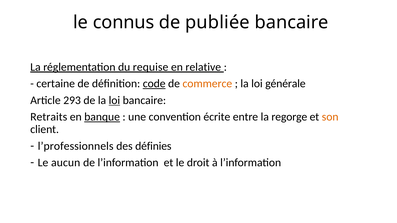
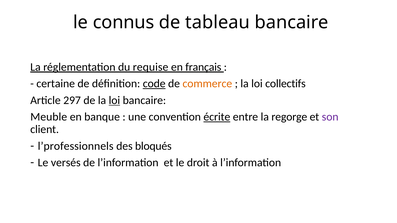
publiée: publiée -> tableau (217, 22)
relative: relative -> français (203, 67)
générale: générale -> collectifs (285, 84)
293: 293 -> 297 (72, 100)
Retraits: Retraits -> Meuble (49, 117)
banque underline: present -> none (102, 117)
écrite underline: none -> present (217, 117)
son colour: orange -> purple (330, 117)
définies: définies -> bloqués (153, 146)
aucun: aucun -> versés (66, 163)
